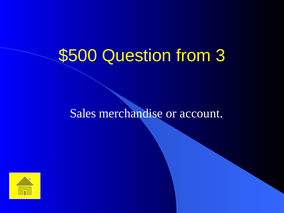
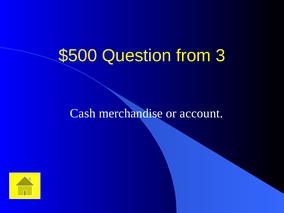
Sales: Sales -> Cash (83, 113)
